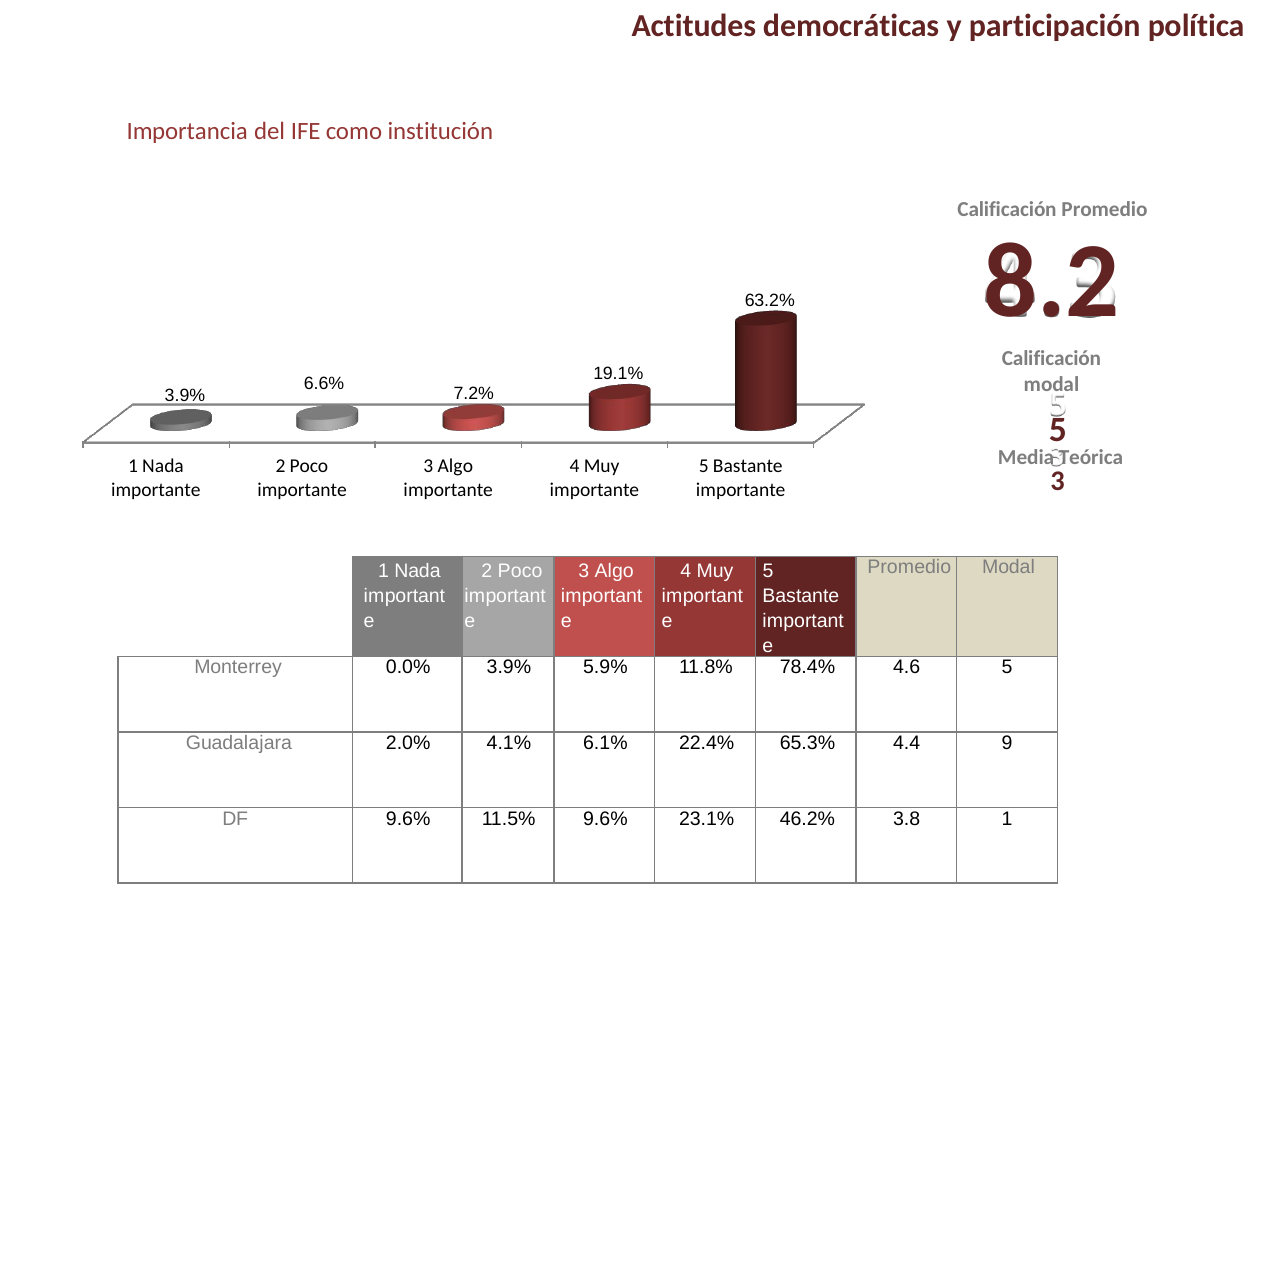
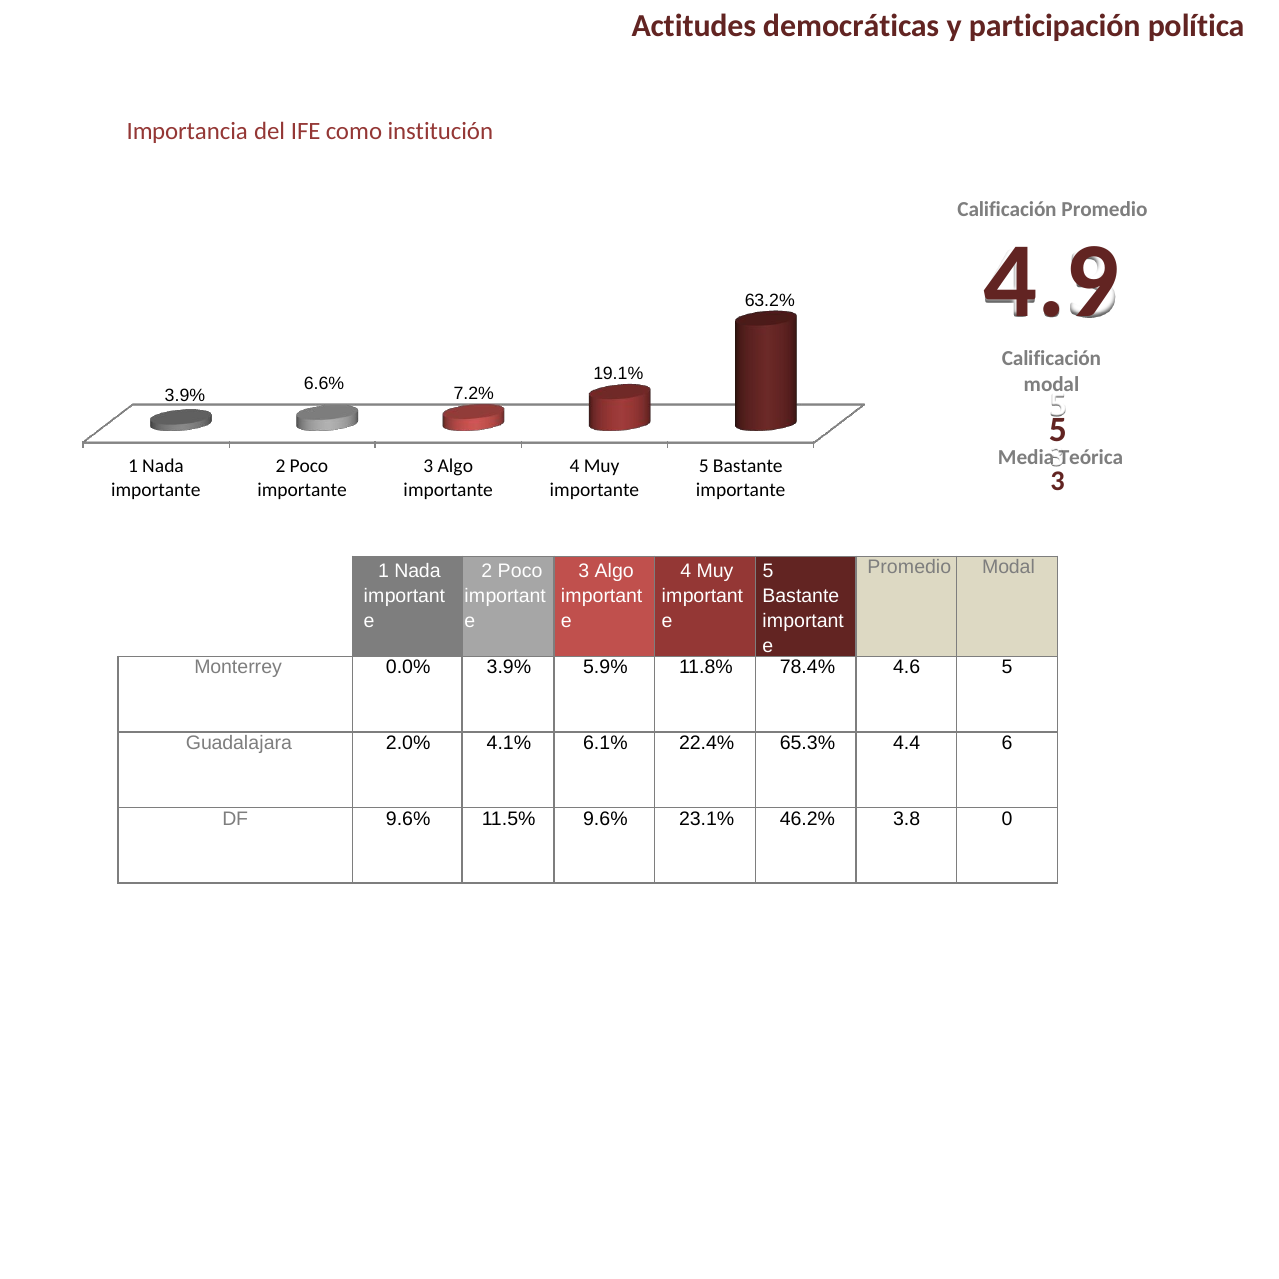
8.2: 8.2 -> 4.9 (1051, 281)
9: 9 -> 6 (1007, 743)
3.8 1: 1 -> 0 (1007, 819)
